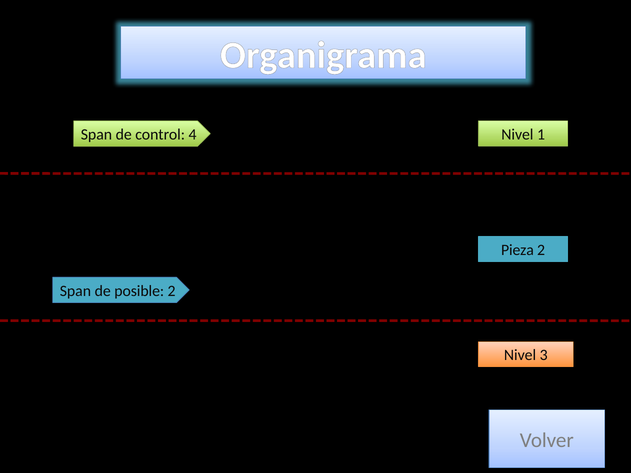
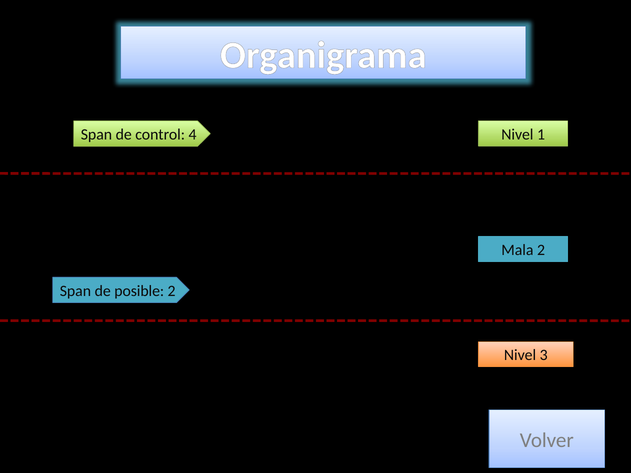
Pieza: Pieza -> Mala (517, 250)
